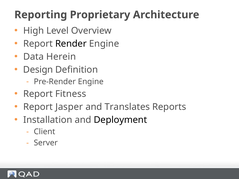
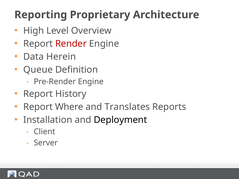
Render colour: black -> red (71, 44)
Design: Design -> Queue (38, 70)
Fitness: Fitness -> History (71, 94)
Jasper: Jasper -> Where (69, 107)
